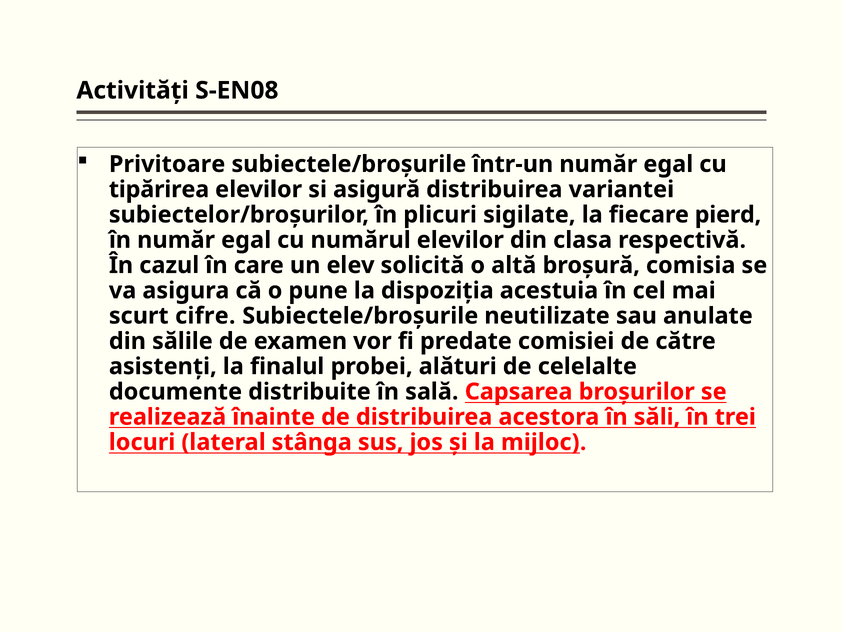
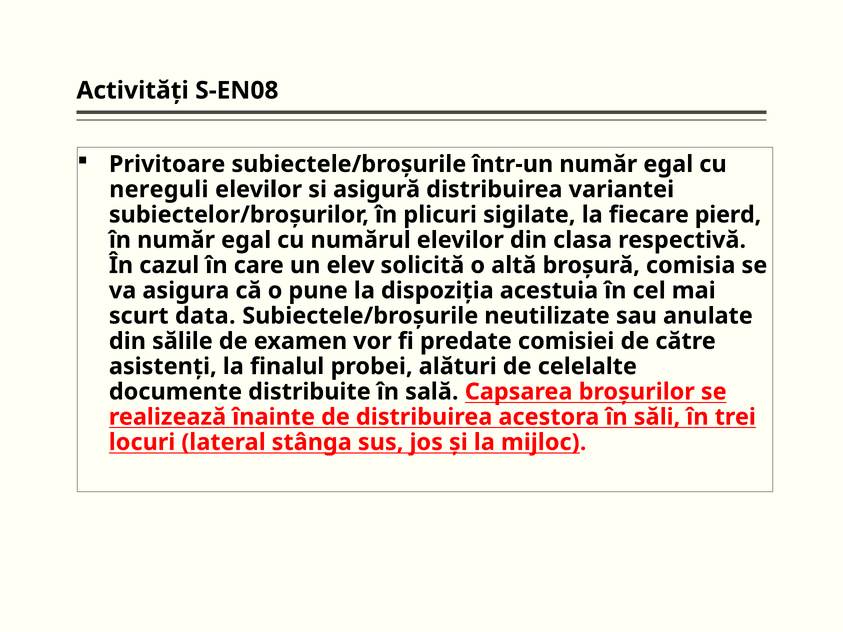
tipărirea: tipărirea -> nereguli (159, 190)
cifre: cifre -> data (205, 316)
